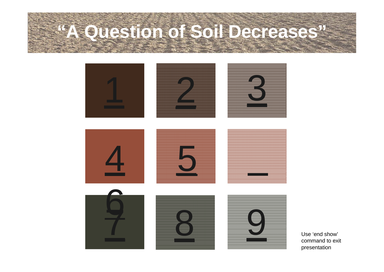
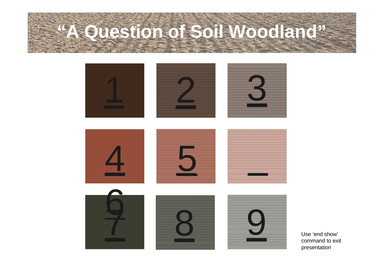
Decreases: Decreases -> Woodland (278, 32)
